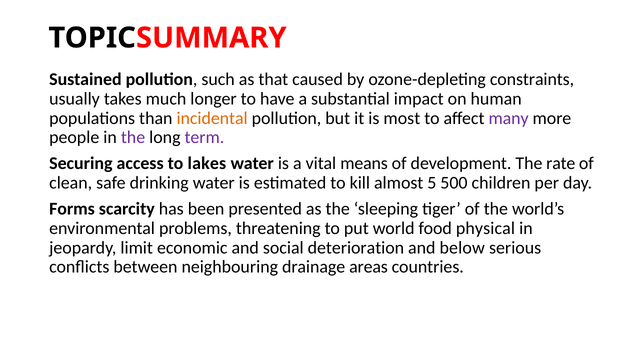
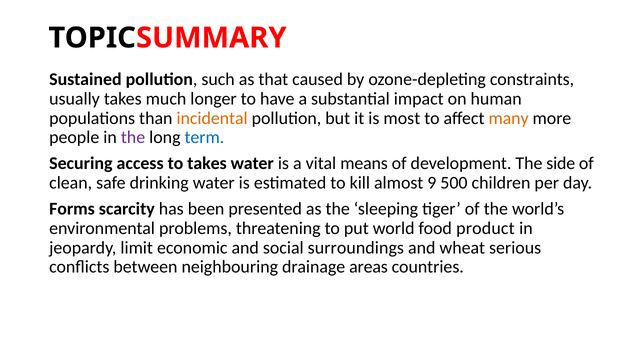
many colour: purple -> orange (509, 118)
term colour: purple -> blue (204, 137)
to lakes: lakes -> takes (207, 163)
rate: rate -> side (561, 163)
5: 5 -> 9 (432, 183)
physical: physical -> product (485, 228)
deterioration: deterioration -> surroundings (356, 247)
below: below -> wheat (462, 247)
